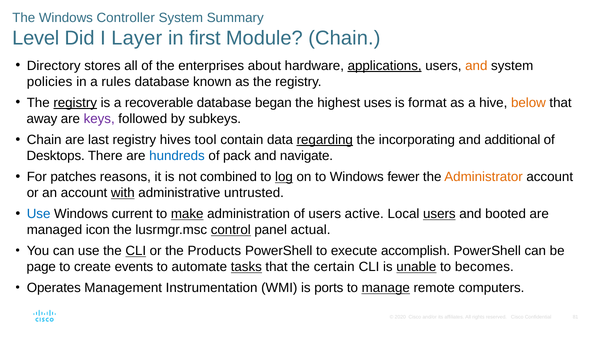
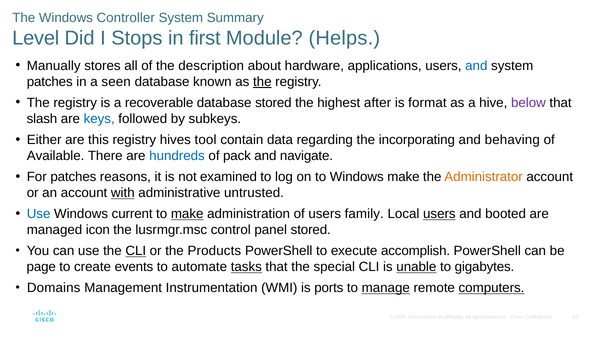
Layer: Layer -> Stops (137, 38)
Module Chain: Chain -> Helps (344, 38)
Directory: Directory -> Manually (54, 66)
enterprises: enterprises -> description (211, 66)
applications underline: present -> none (385, 66)
and colour: orange -> blue (476, 66)
policies: policies -> patches (50, 82)
rules: rules -> seen (116, 82)
the underline: none -> present (262, 82)
registry underline: present -> none (75, 103)
database began: began -> stored (273, 103)
uses: uses -> after (378, 103)
below colour: orange -> purple (528, 103)
away: away -> slash (42, 119)
keys colour: purple -> blue (99, 119)
Chain: Chain -> Either (44, 140)
last: last -> this (98, 140)
regarding underline: present -> none (325, 140)
additional: additional -> behaving (512, 140)
Desktops: Desktops -> Available (56, 156)
combined: combined -> examined (229, 177)
log underline: present -> none (284, 177)
Windows fewer: fewer -> make (403, 177)
active: active -> family (364, 214)
control underline: present -> none (231, 230)
panel actual: actual -> stored (311, 230)
certain: certain -> special (334, 267)
becomes: becomes -> gigabytes (485, 267)
Operates: Operates -> Domains (54, 288)
computers underline: none -> present (492, 288)
